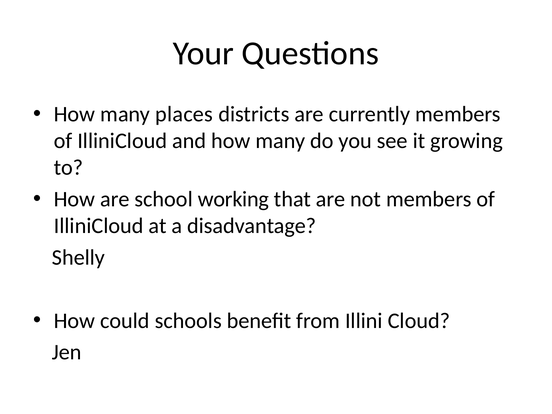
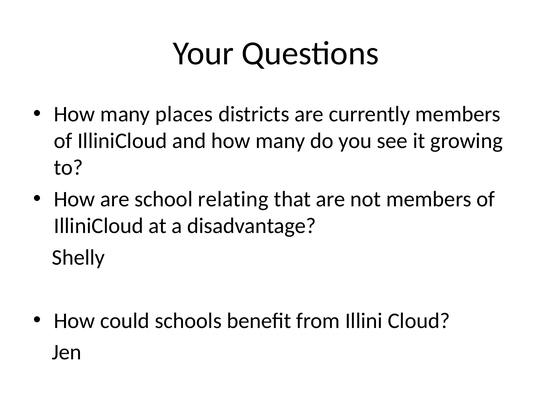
working: working -> relating (233, 199)
